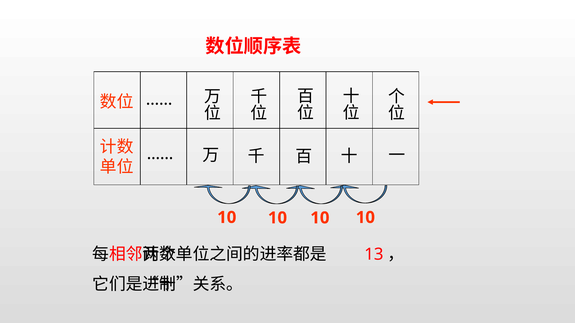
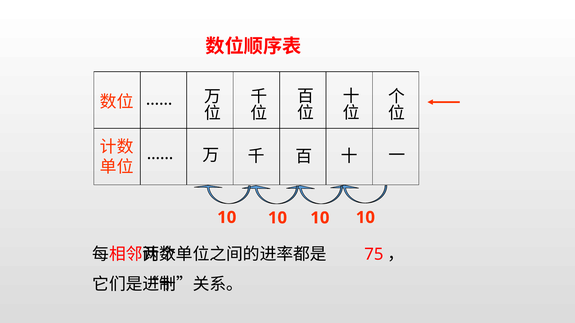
13: 13 -> 75 (374, 255)
